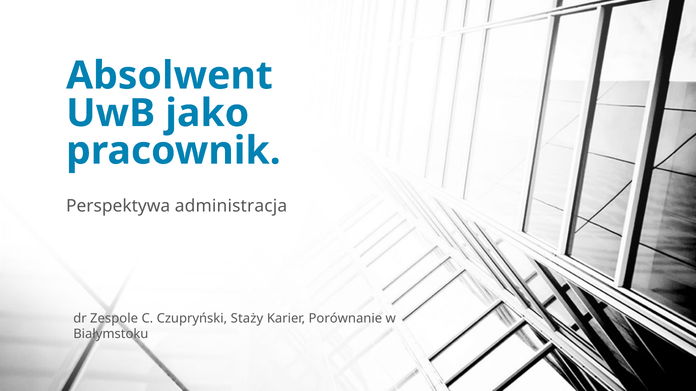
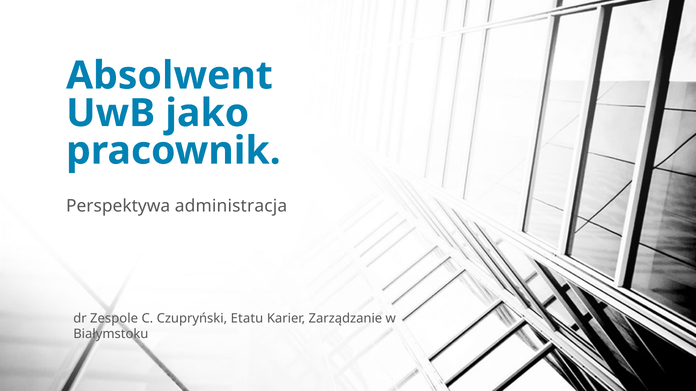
Staży: Staży -> Etatu (247, 319)
Porównanie: Porównanie -> Zarządzanie (345, 319)
